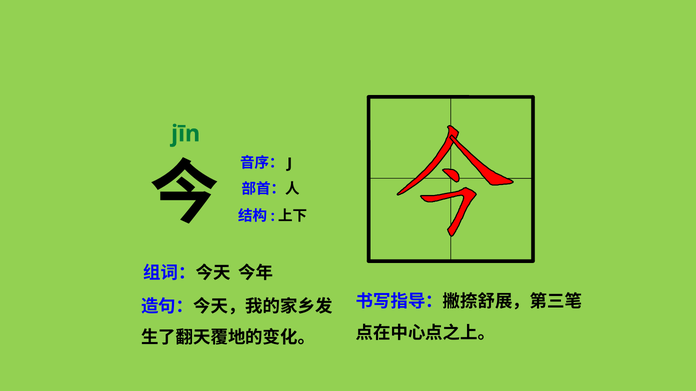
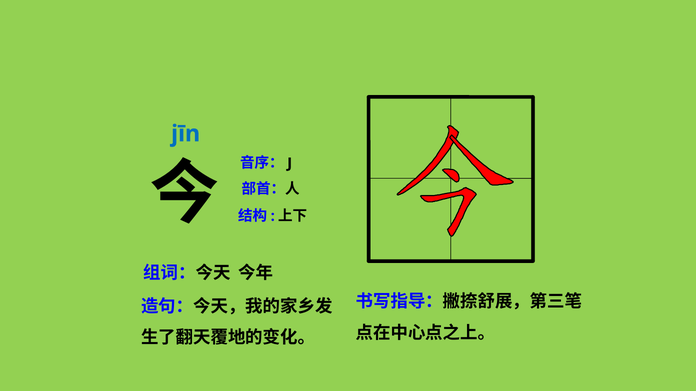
jīn colour: green -> blue (186, 134)
